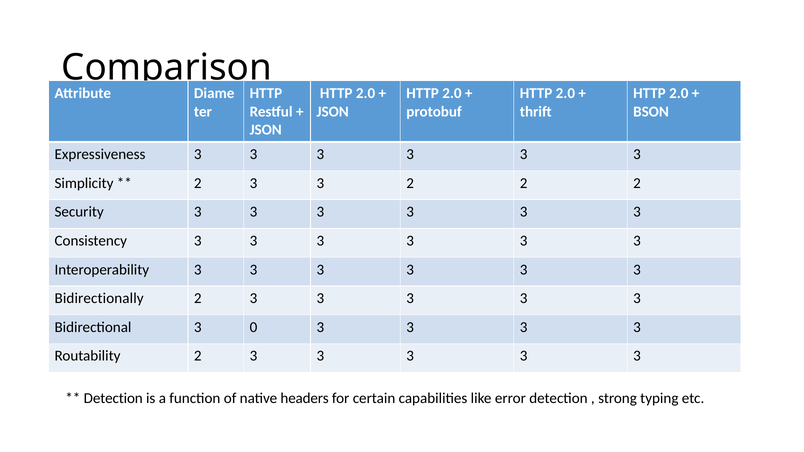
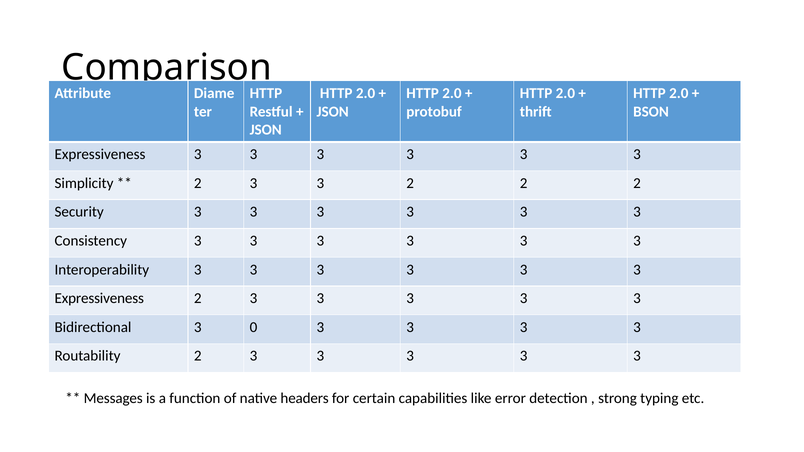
Bidirectionally: Bidirectionally -> Expressiveness (99, 299)
Detection: Detection -> Messages (113, 399)
